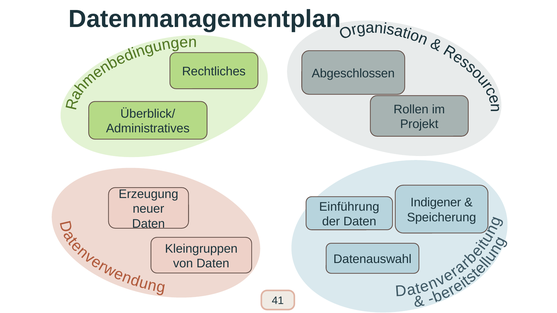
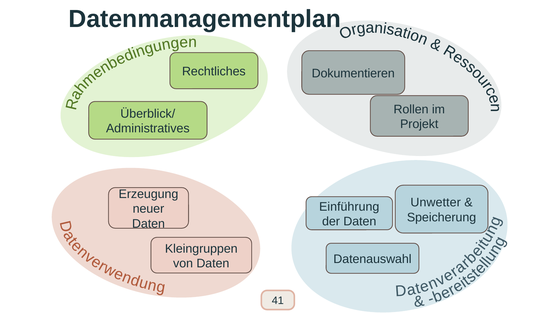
Abgeschlossen: Abgeschlossen -> Dokumentieren (353, 73)
Indigener: Indigener -> Unwetter (436, 203)
